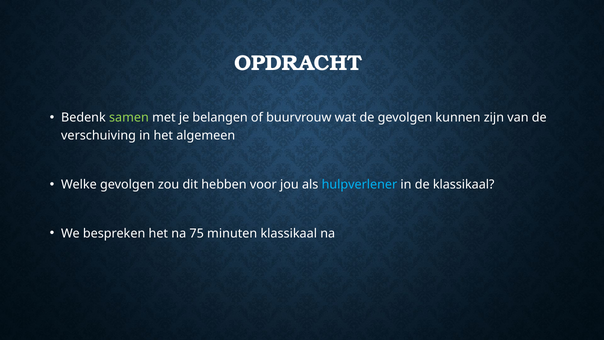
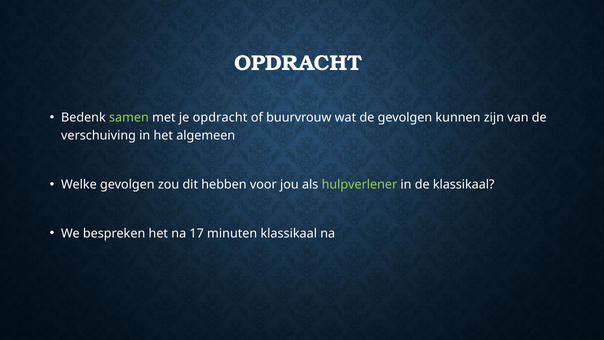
je belangen: belangen -> opdracht (220, 118)
hulpverlener colour: light blue -> light green (359, 184)
75: 75 -> 17 (197, 233)
